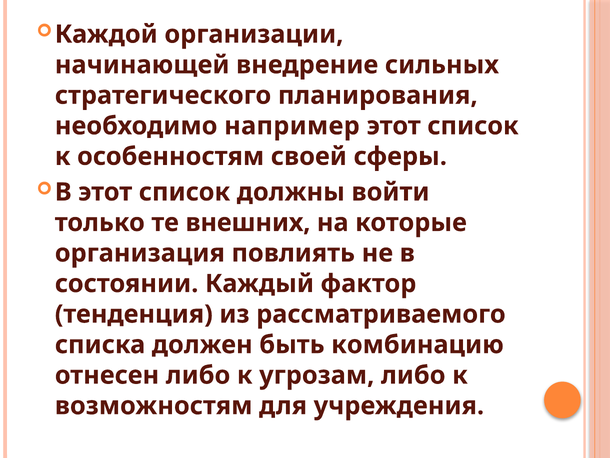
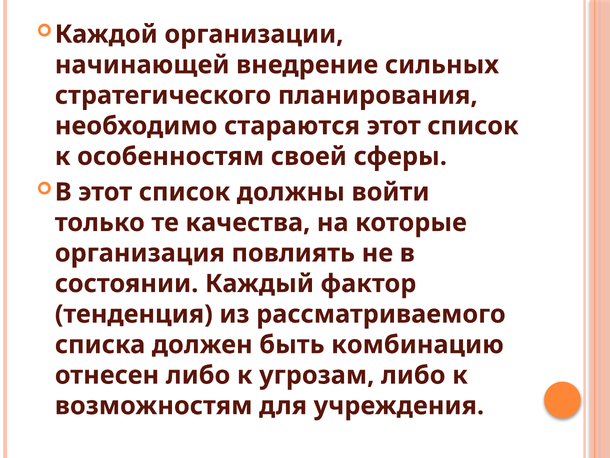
например: например -> стараются (292, 126)
внешних: внешних -> качества (248, 222)
